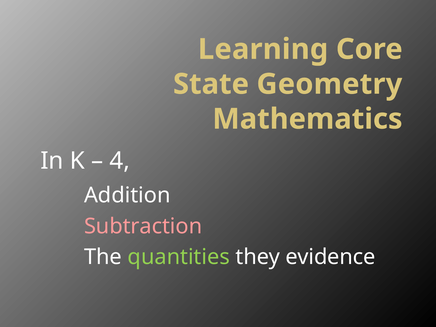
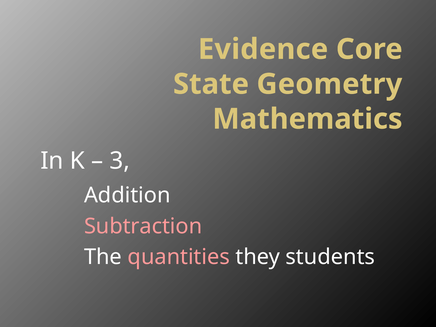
Learning: Learning -> Evidence (263, 49)
4: 4 -> 3 (120, 161)
quantities colour: light green -> pink (179, 257)
evidence: evidence -> students (330, 257)
